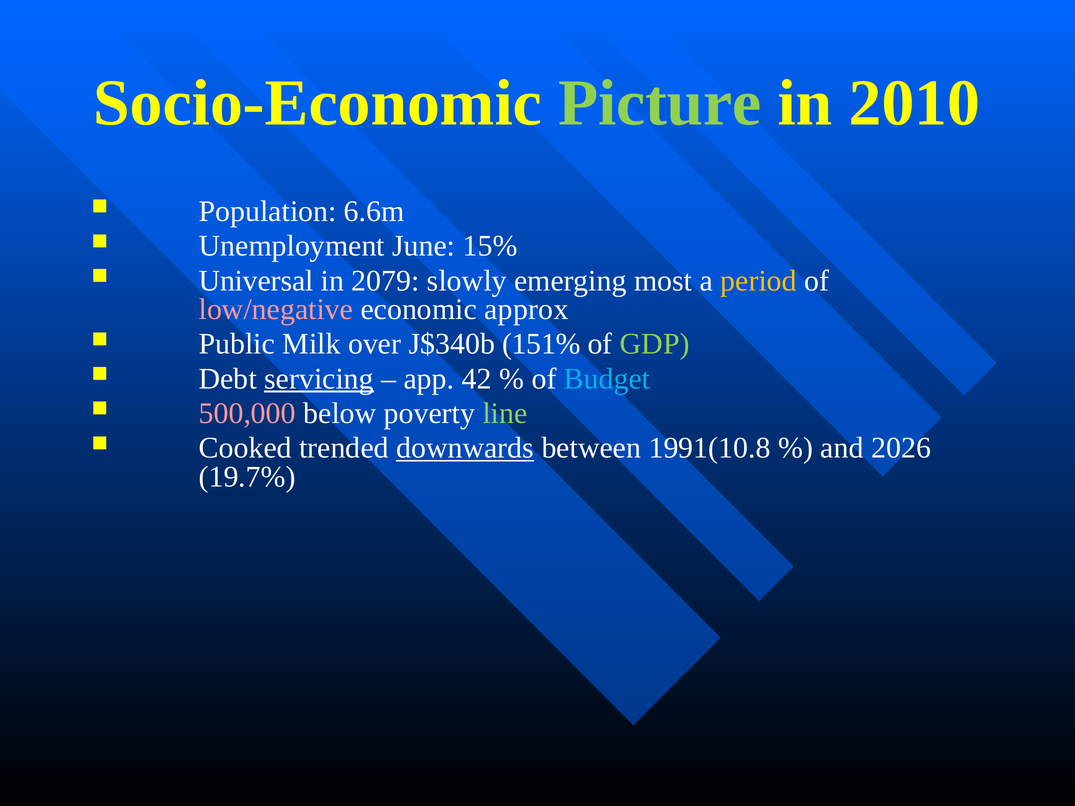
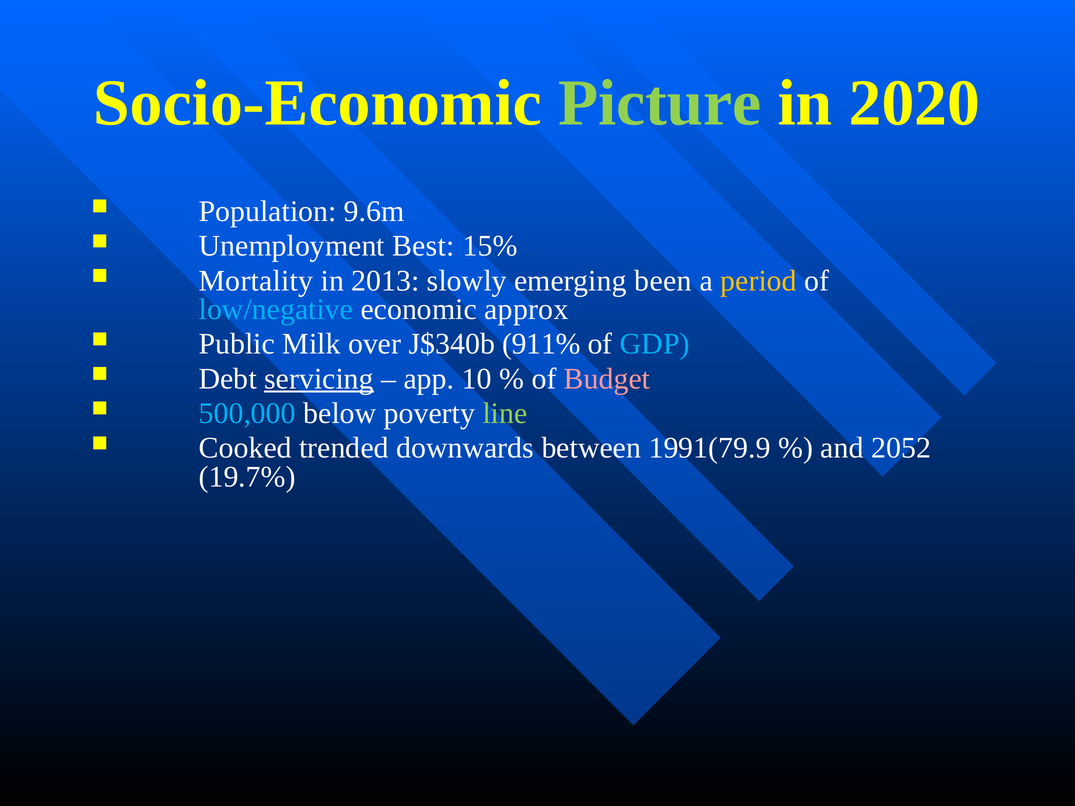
2010: 2010 -> 2020 (914, 103)
6.6m: 6.6m -> 9.6m (374, 211)
June: June -> Best (423, 246)
Universal: Universal -> Mortality (256, 281)
2079: 2079 -> 2013 (385, 281)
most: most -> been (663, 281)
low/negative colour: pink -> light blue (276, 309)
151%: 151% -> 911% (541, 344)
GDP colour: light green -> light blue (655, 344)
42: 42 -> 10 (477, 379)
Budget colour: light blue -> pink (607, 379)
500,000 colour: pink -> light blue (247, 413)
downwards underline: present -> none (465, 448)
1991(10.8: 1991(10.8 -> 1991(79.9 (710, 448)
2026: 2026 -> 2052 (901, 448)
